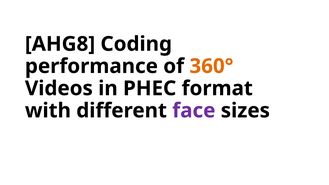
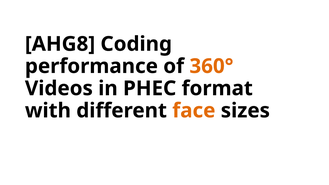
face colour: purple -> orange (194, 111)
